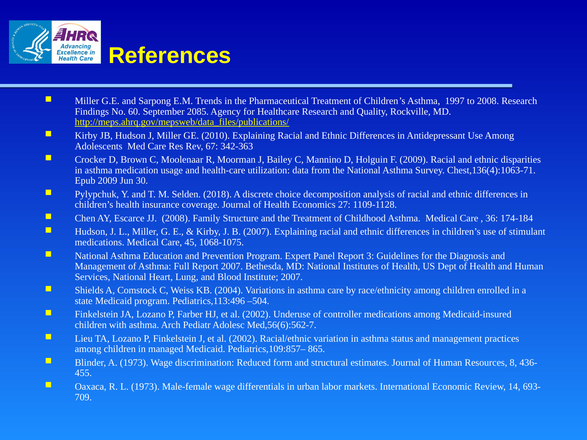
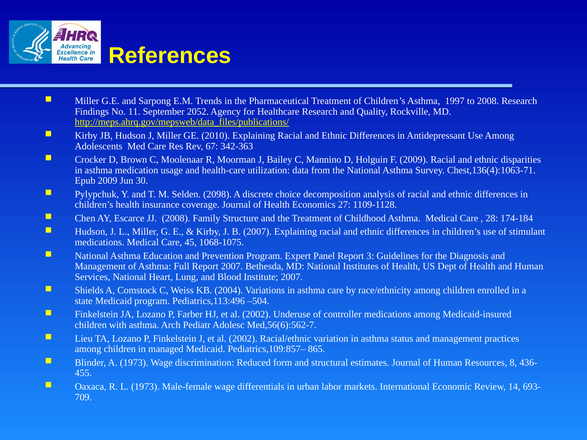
60: 60 -> 11 (134, 112)
2085: 2085 -> 2052 (198, 112)
2018: 2018 -> 2098 (217, 194)
36: 36 -> 28 (492, 218)
